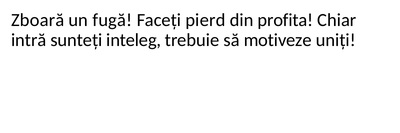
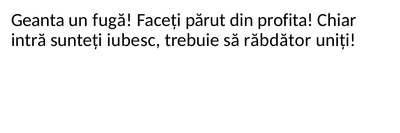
Zboară: Zboară -> Geanta (38, 20)
pierd: pierd -> părut (206, 20)
inteleg: inteleg -> iubesc (134, 40)
motiveze: motiveze -> răbdător (278, 40)
